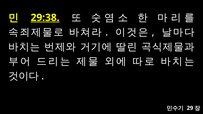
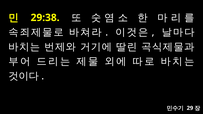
29:38 underline: present -> none (45, 18)
